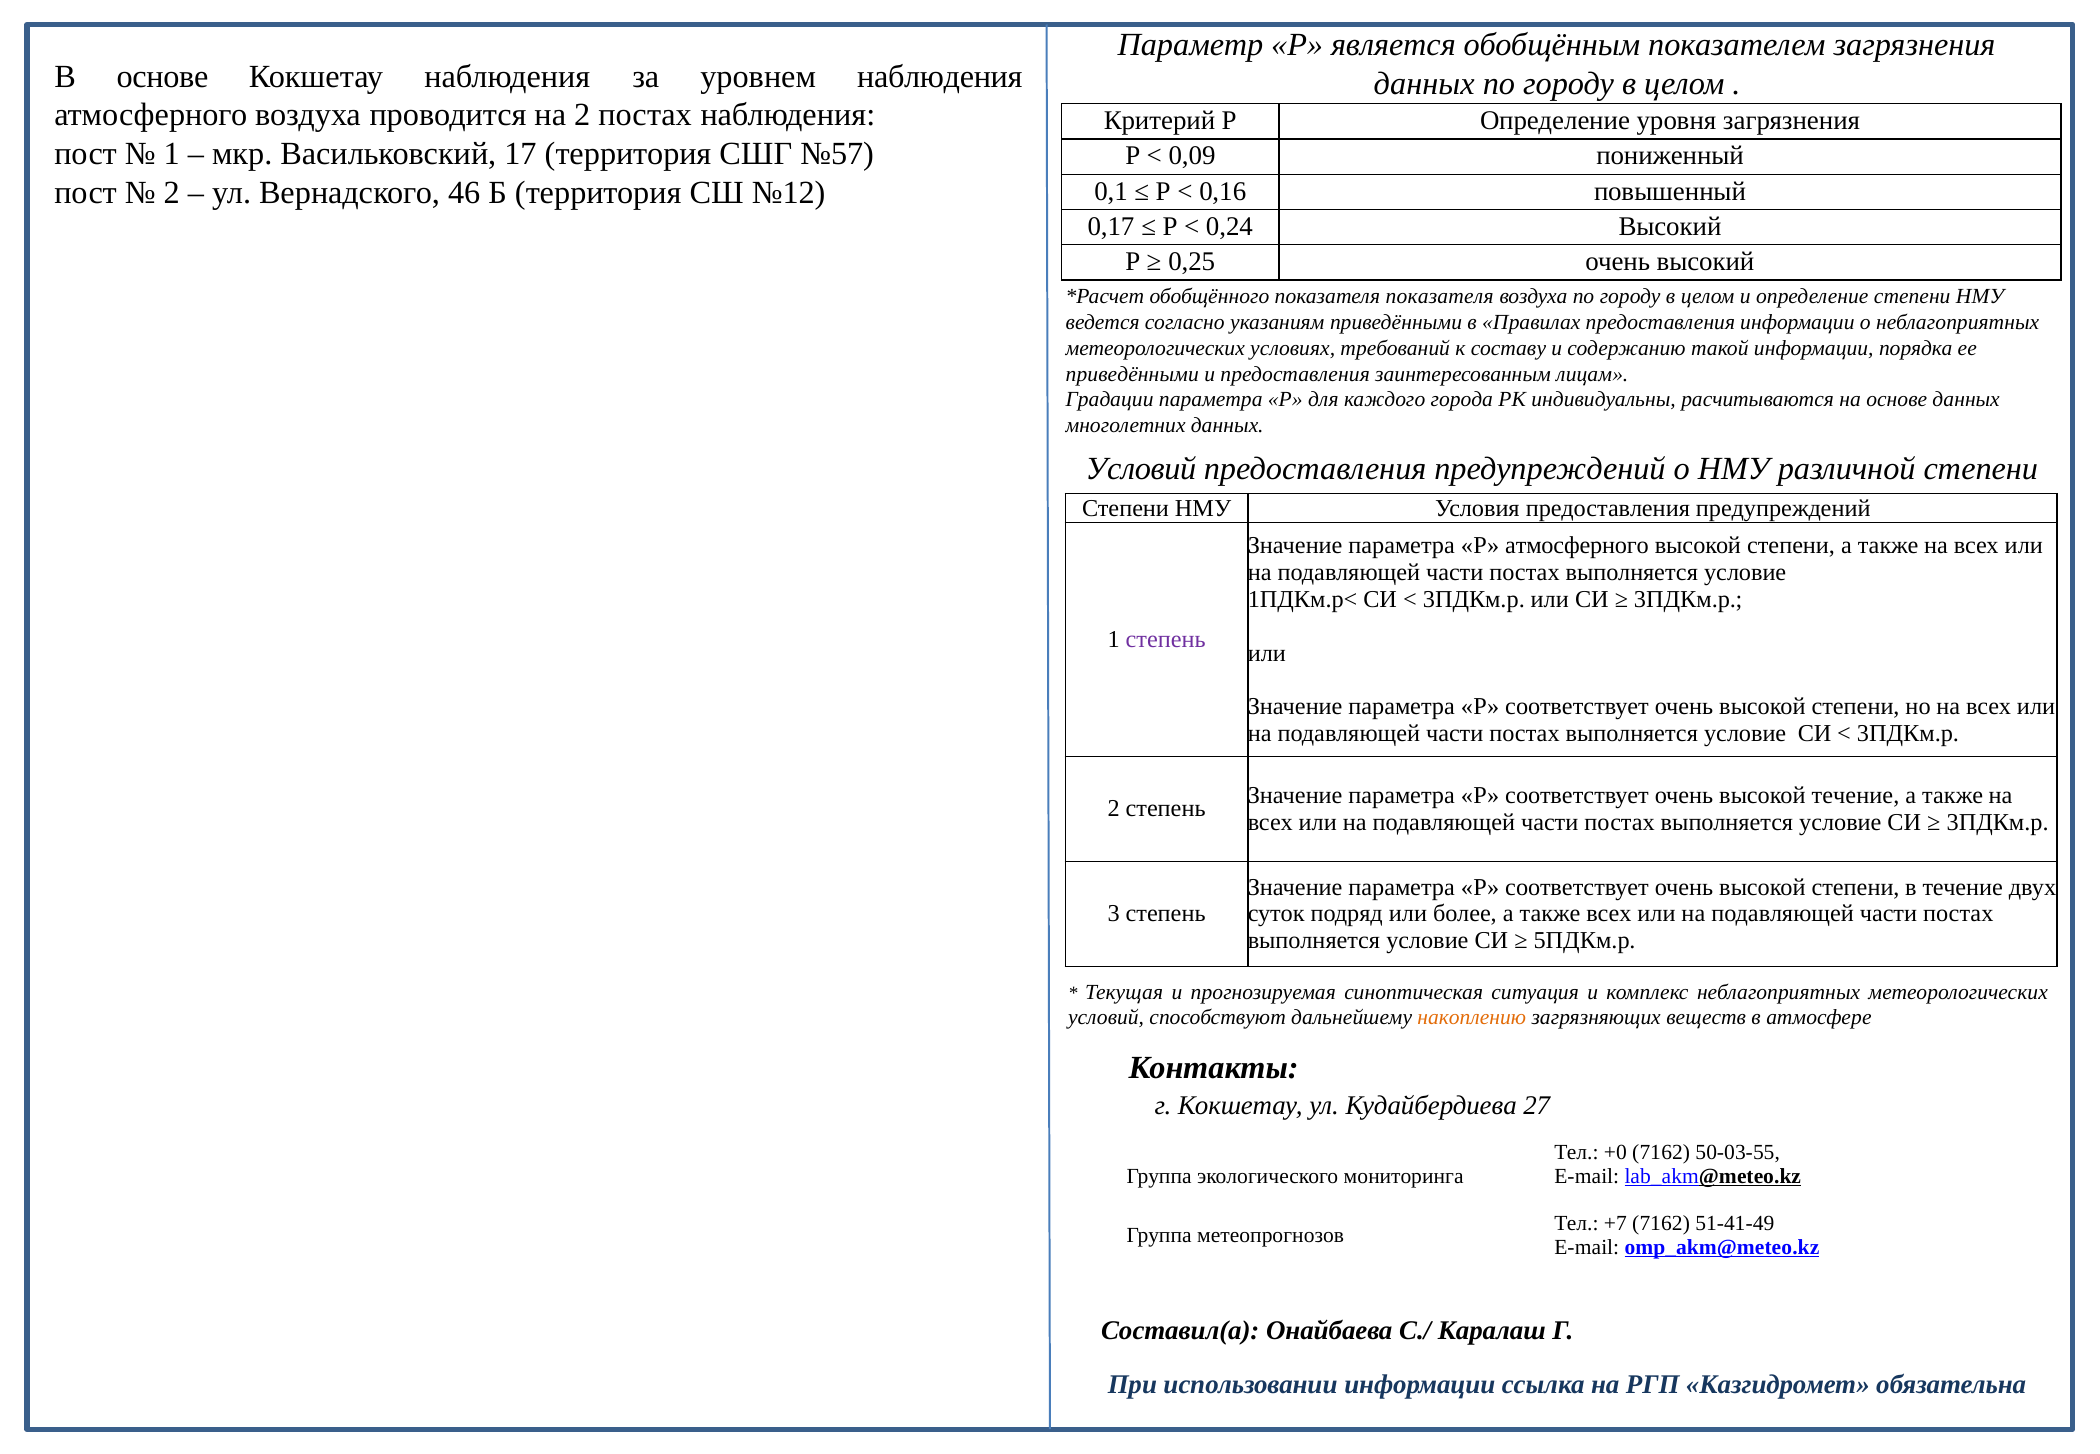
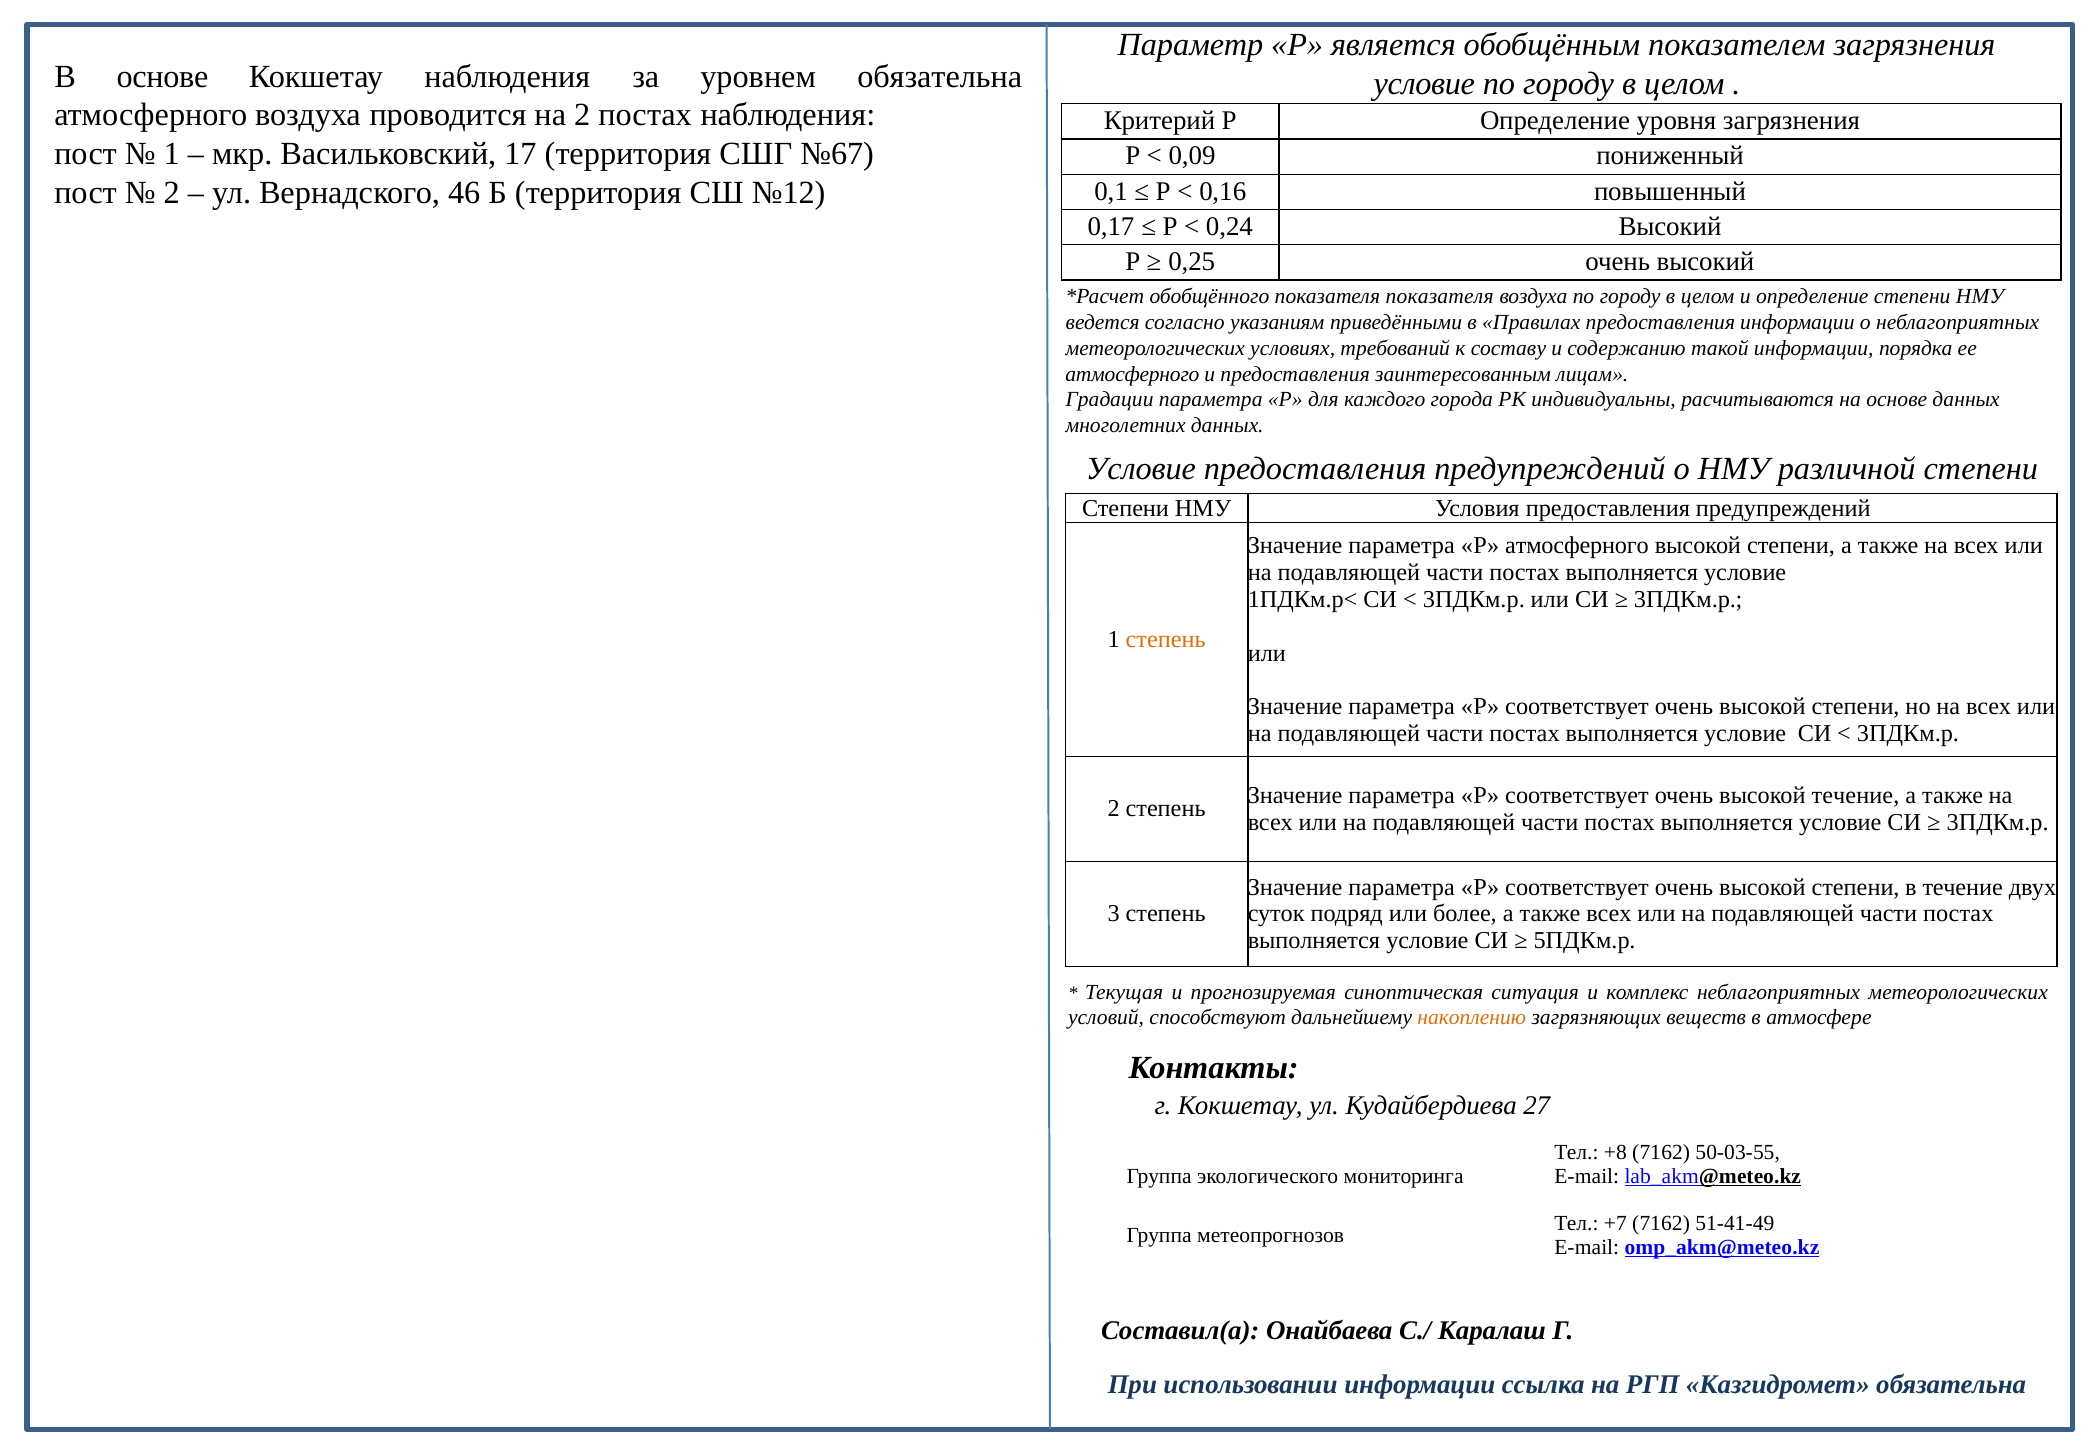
уровнем наблюдения: наблюдения -> обязательна (940, 77)
данных: данных -> условие (1424, 84)
№57: №57 -> №67 (837, 154)
приведёнными: приведёнными -> атмосферного (1132, 374)
Условий: Условий -> Условие (1141, 468)
степень colour: purple -> orange (1166, 640)
+0: +0 -> +8 (1615, 1152)
